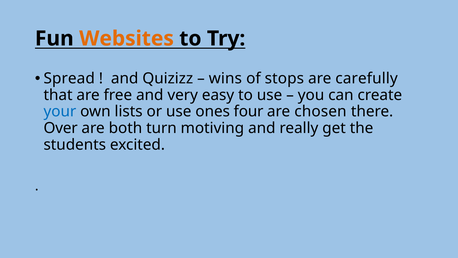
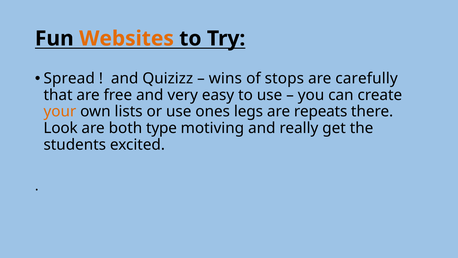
your colour: blue -> orange (60, 111)
four: four -> legs (248, 111)
chosen: chosen -> repeats (321, 111)
Over: Over -> Look (61, 128)
turn: turn -> type (162, 128)
